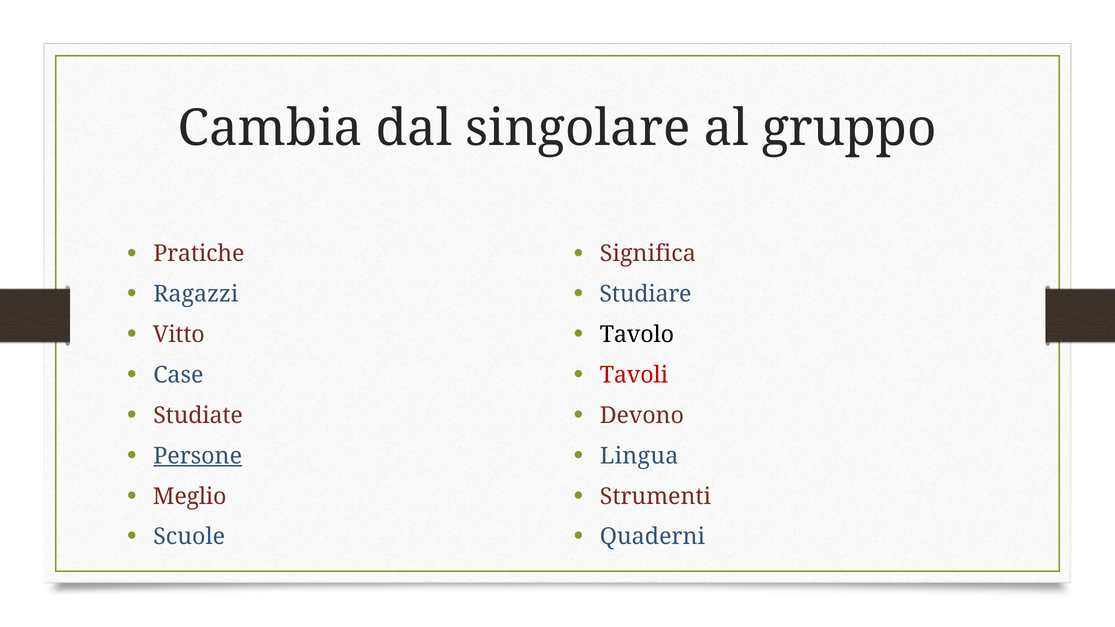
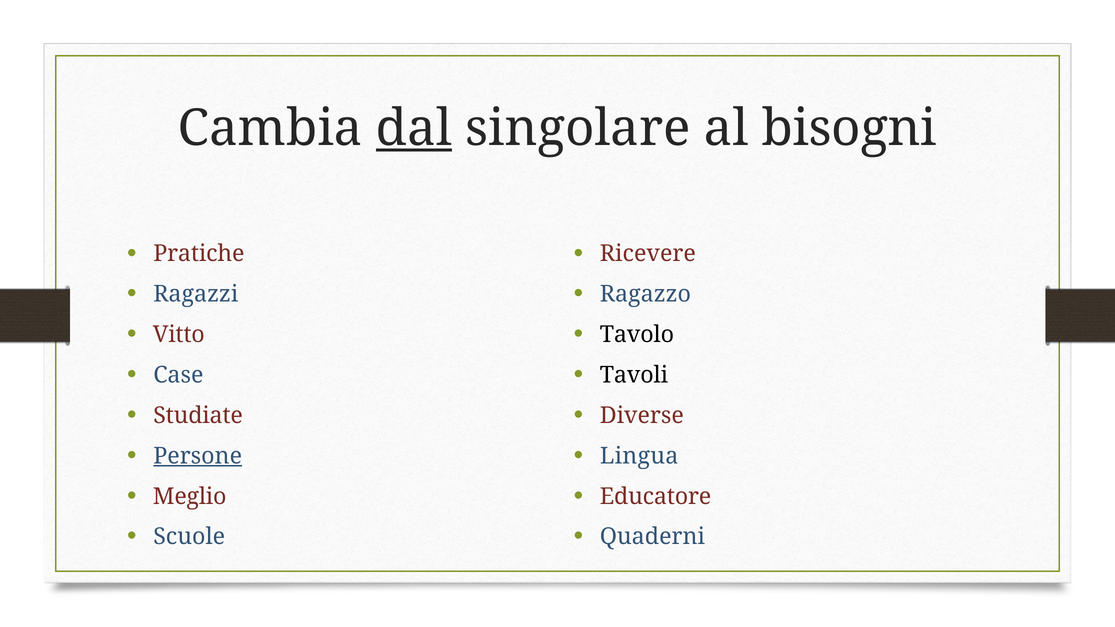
dal underline: none -> present (414, 128)
gruppo: gruppo -> bisogni (849, 128)
Significa: Significa -> Ricevere (648, 254)
Studiare: Studiare -> Ragazzo (645, 294)
Tavoli colour: red -> black (634, 375)
Devono: Devono -> Diverse (642, 416)
Strumenti: Strumenti -> Educatore (656, 496)
